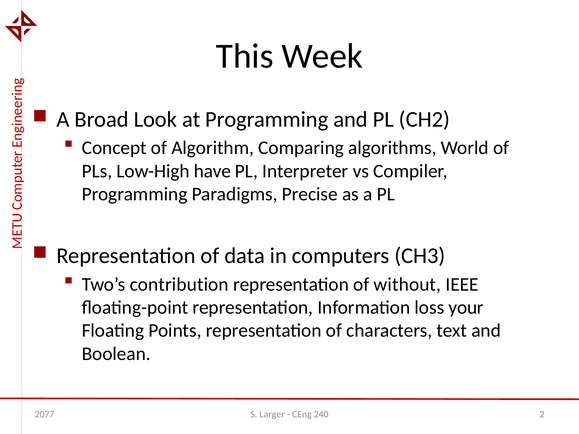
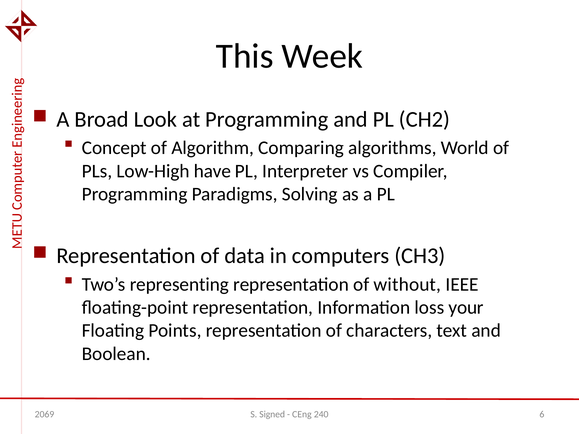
Precise: Precise -> Solving (310, 194)
contribution: contribution -> representing (179, 284)
2077: 2077 -> 2069 (44, 415)
Larger: Larger -> Signed (272, 415)
2: 2 -> 6 (542, 415)
